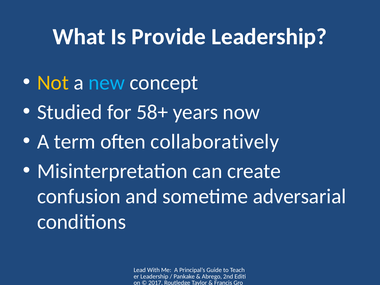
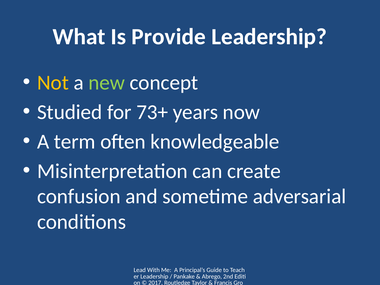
new colour: light blue -> light green (107, 83)
58+: 58+ -> 73+ (152, 112)
collaboratively: collaboratively -> knowledgeable (215, 142)
